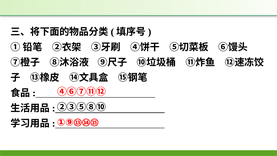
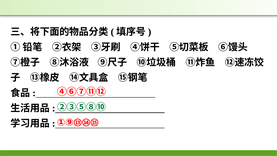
②③⑤⑧⑩ colour: black -> green (81, 107)
